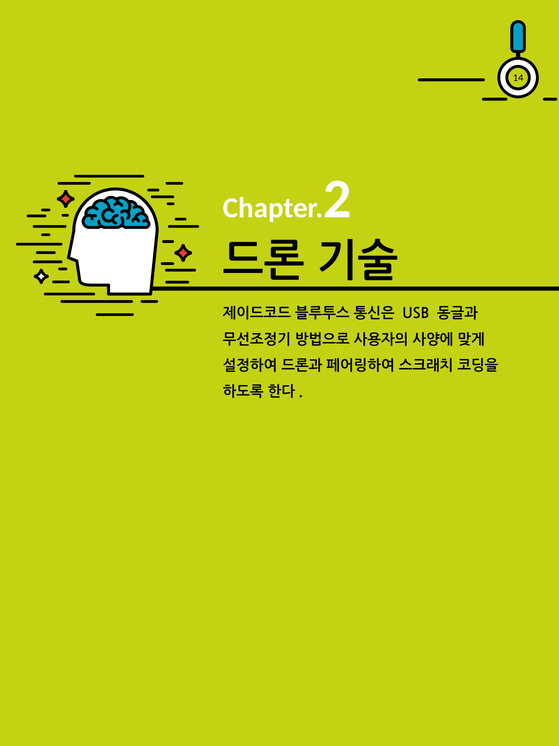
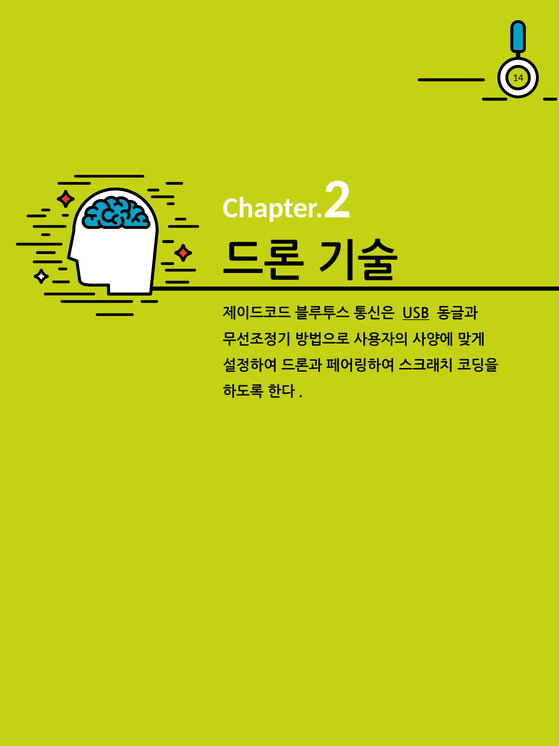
USB underline: none -> present (416, 313)
